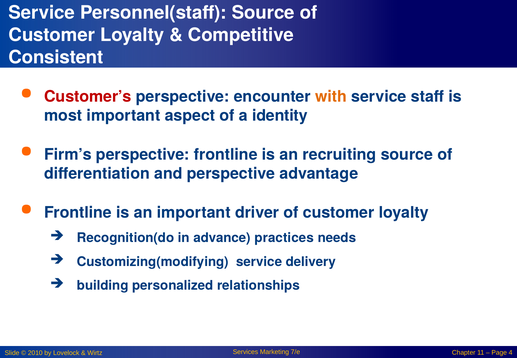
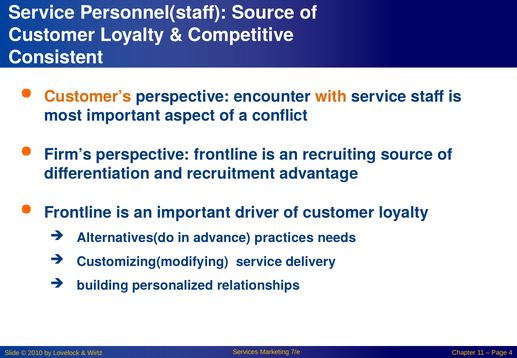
Customer’s colour: red -> orange (88, 96)
identity: identity -> conflict (280, 116)
and perspective: perspective -> recruitment (231, 174)
Recognition(do: Recognition(do -> Alternatives(do (126, 238)
